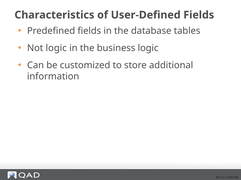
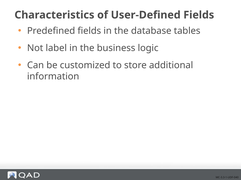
Not logic: logic -> label (56, 48)
